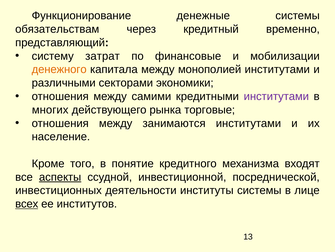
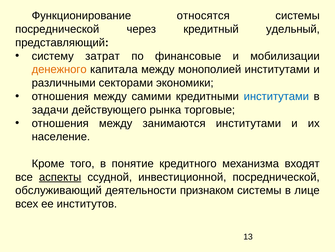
денежные: денежные -> относятся (203, 16)
обязательствам: обязательствам -> посреднической (57, 29)
временно: временно -> удельный (293, 29)
институтами colour: purple -> blue (276, 96)
многих: многих -> задачи (50, 110)
инвестиционных: инвестиционных -> обслуживающий (58, 190)
институты: институты -> признаком (207, 190)
всех underline: present -> none (27, 203)
